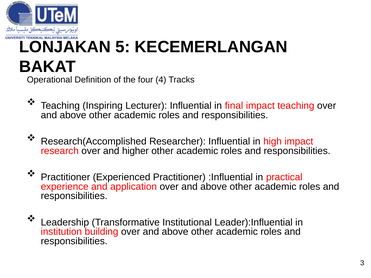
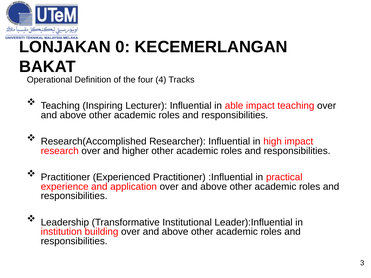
5: 5 -> 0 (123, 47)
final: final -> able (234, 106)
